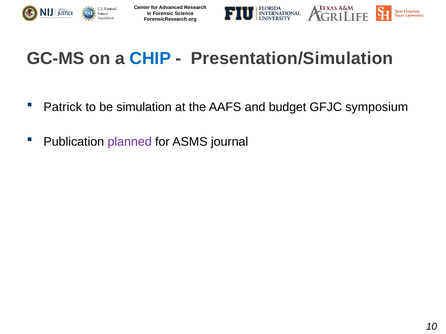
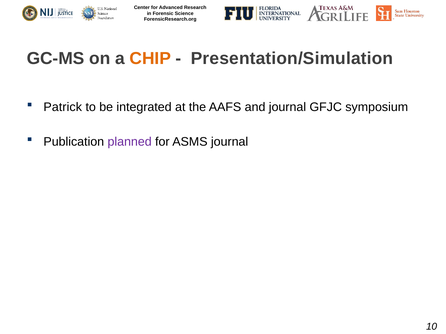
CHIP colour: blue -> orange (150, 58)
simulation: simulation -> integrated (144, 107)
and budget: budget -> journal (287, 107)
